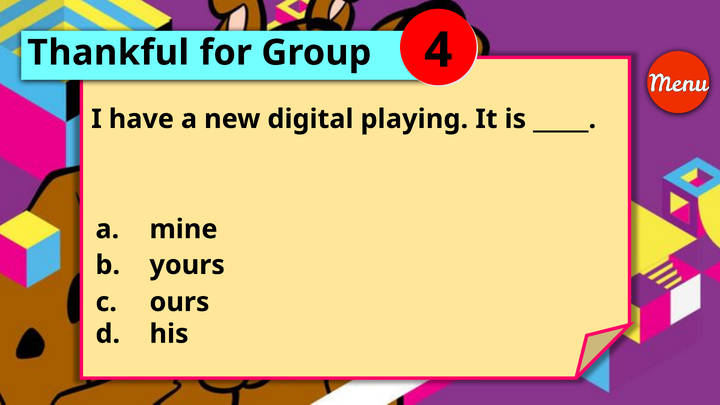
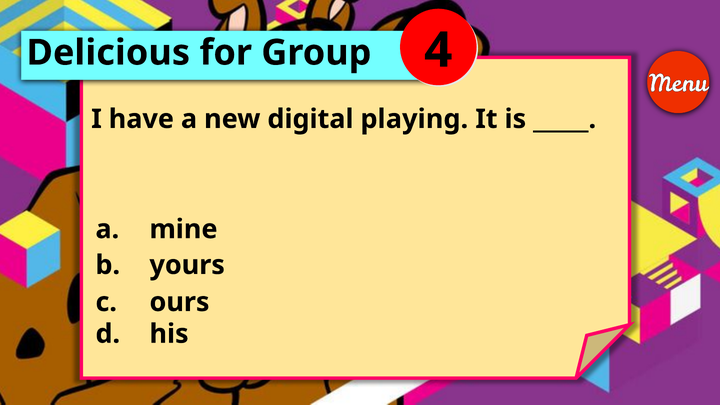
Thankful: Thankful -> Delicious (108, 53)
